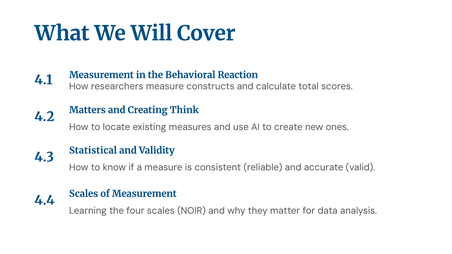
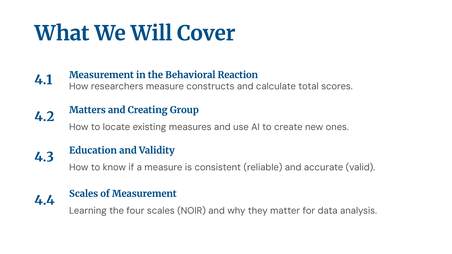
Think: Think -> Group (184, 110)
Statistical: Statistical -> Education (93, 151)
